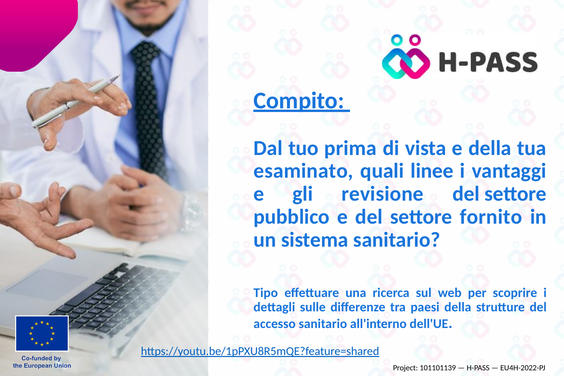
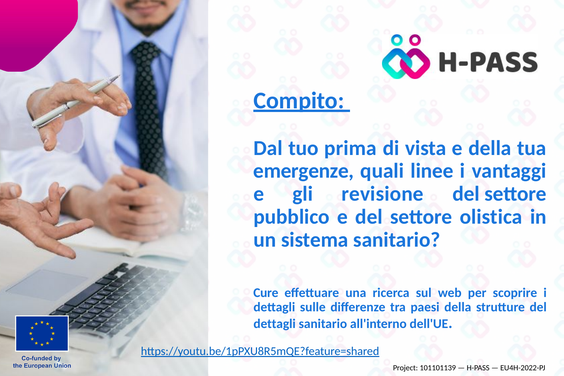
esaminato: esaminato -> emergenze (304, 171)
fornito: fornito -> olistica (491, 217)
Tipo: Tipo -> Cure (266, 293)
accesso: accesso -> dettagli (275, 324)
